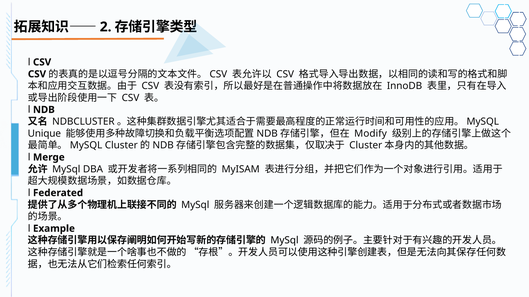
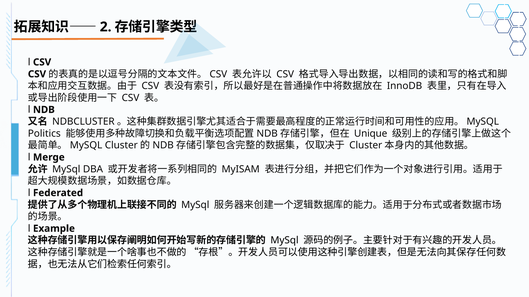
Unique: Unique -> Politics (44, 134)
Modify: Modify -> Unique (371, 134)
